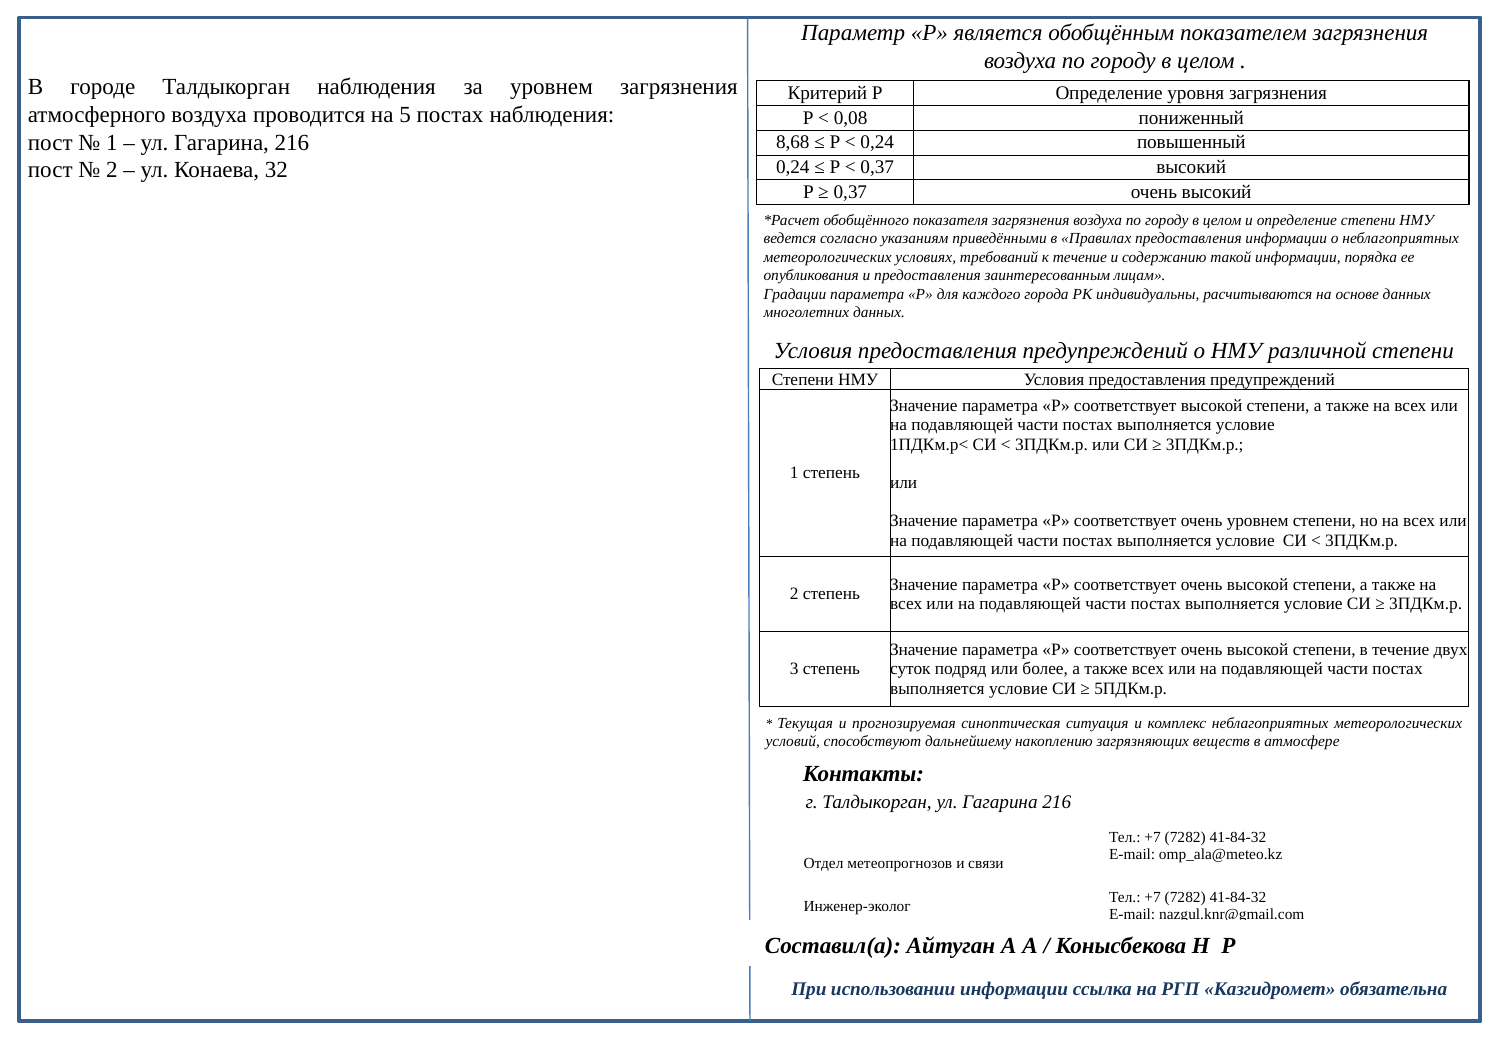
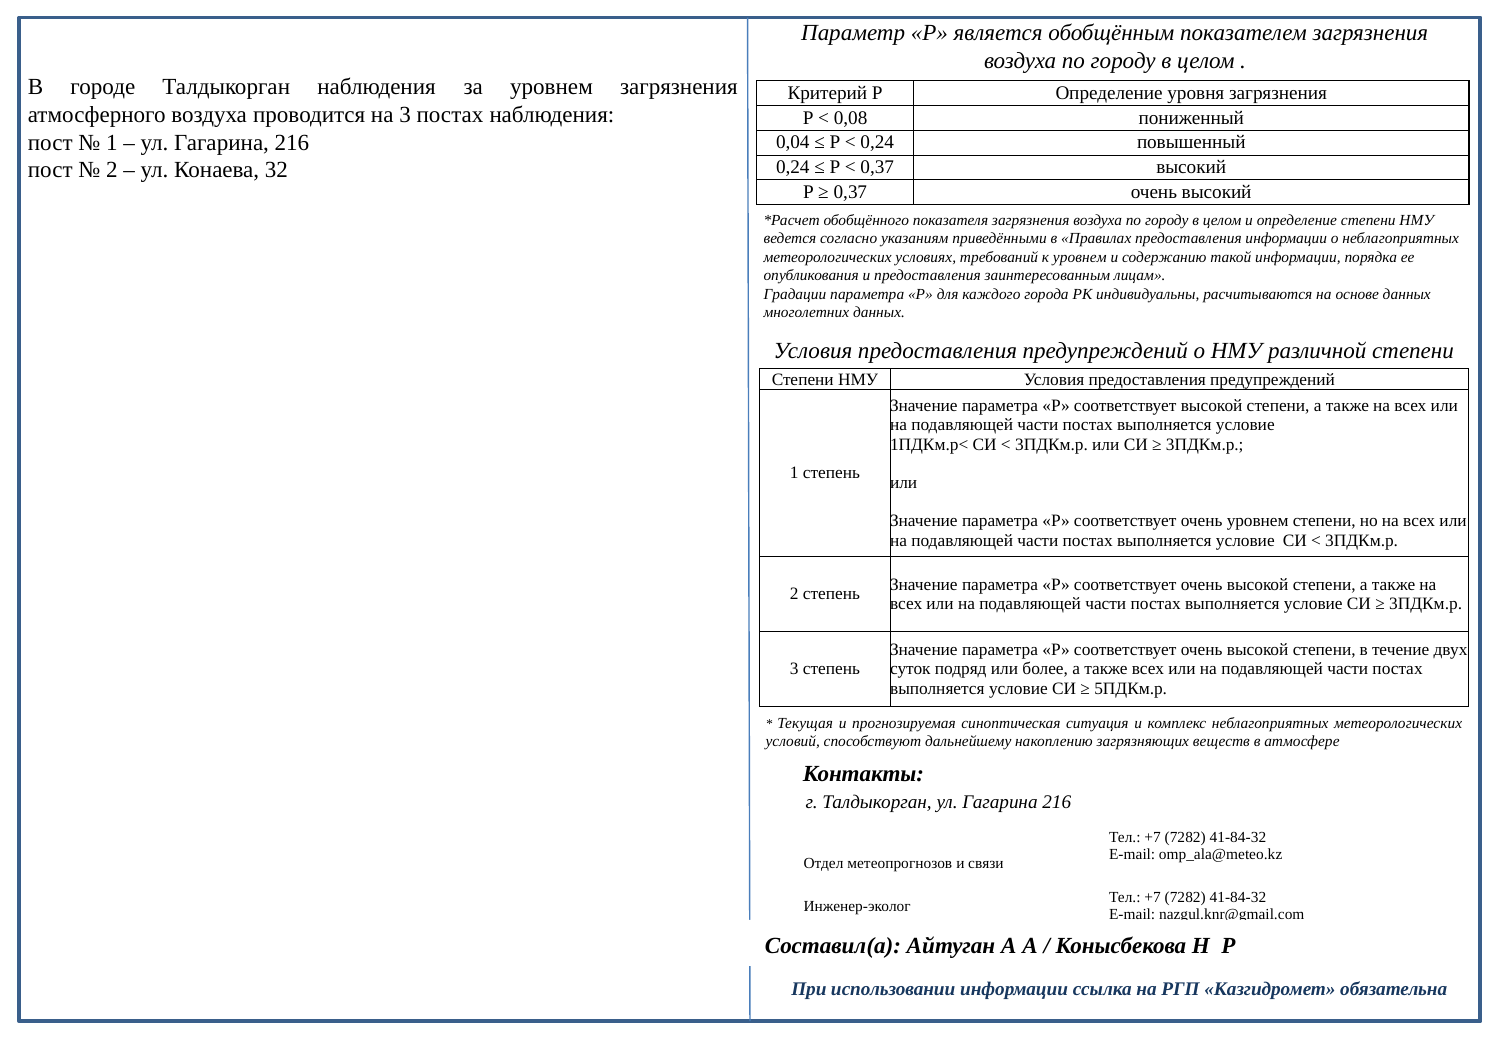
на 5: 5 -> 3 (405, 115)
8,68: 8,68 -> 0,04 (793, 142)
к течение: течение -> уровнем (1080, 257)
